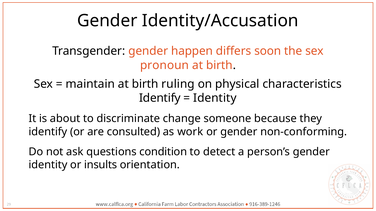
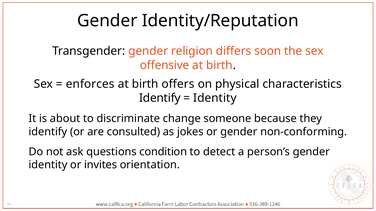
Identity/Accusation: Identity/Accusation -> Identity/Reputation (220, 21)
happen: happen -> religion (192, 51)
pronoun: pronoun -> offensive (165, 65)
maintain: maintain -> enforces (90, 84)
ruling: ruling -> offers (178, 84)
work: work -> jokes (190, 132)
insults: insults -> invites (101, 165)
